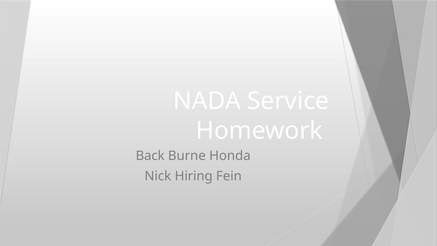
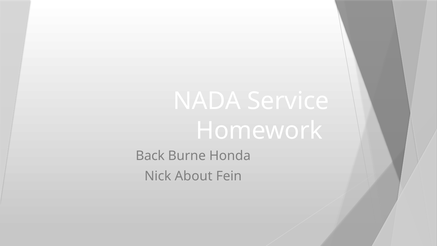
Hiring: Hiring -> About (194, 176)
